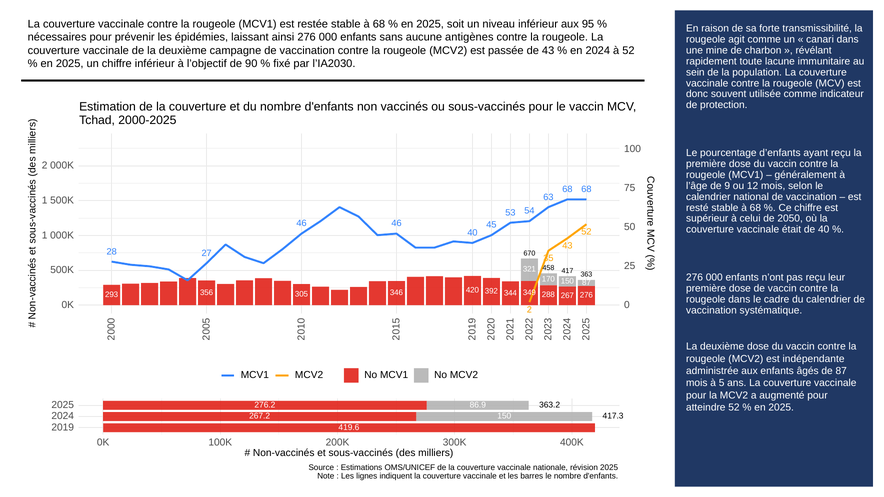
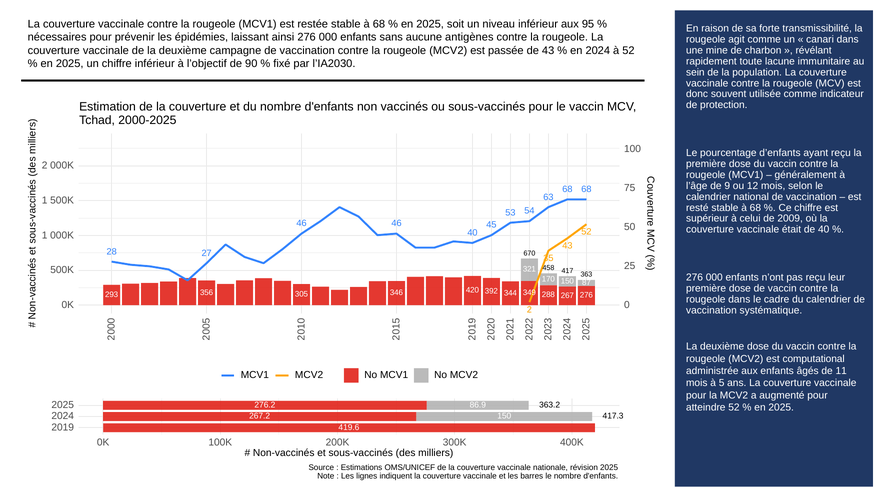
2050: 2050 -> 2009 (790, 219)
indépendante: indépendante -> computational (814, 359)
de 87: 87 -> 11 (841, 371)
